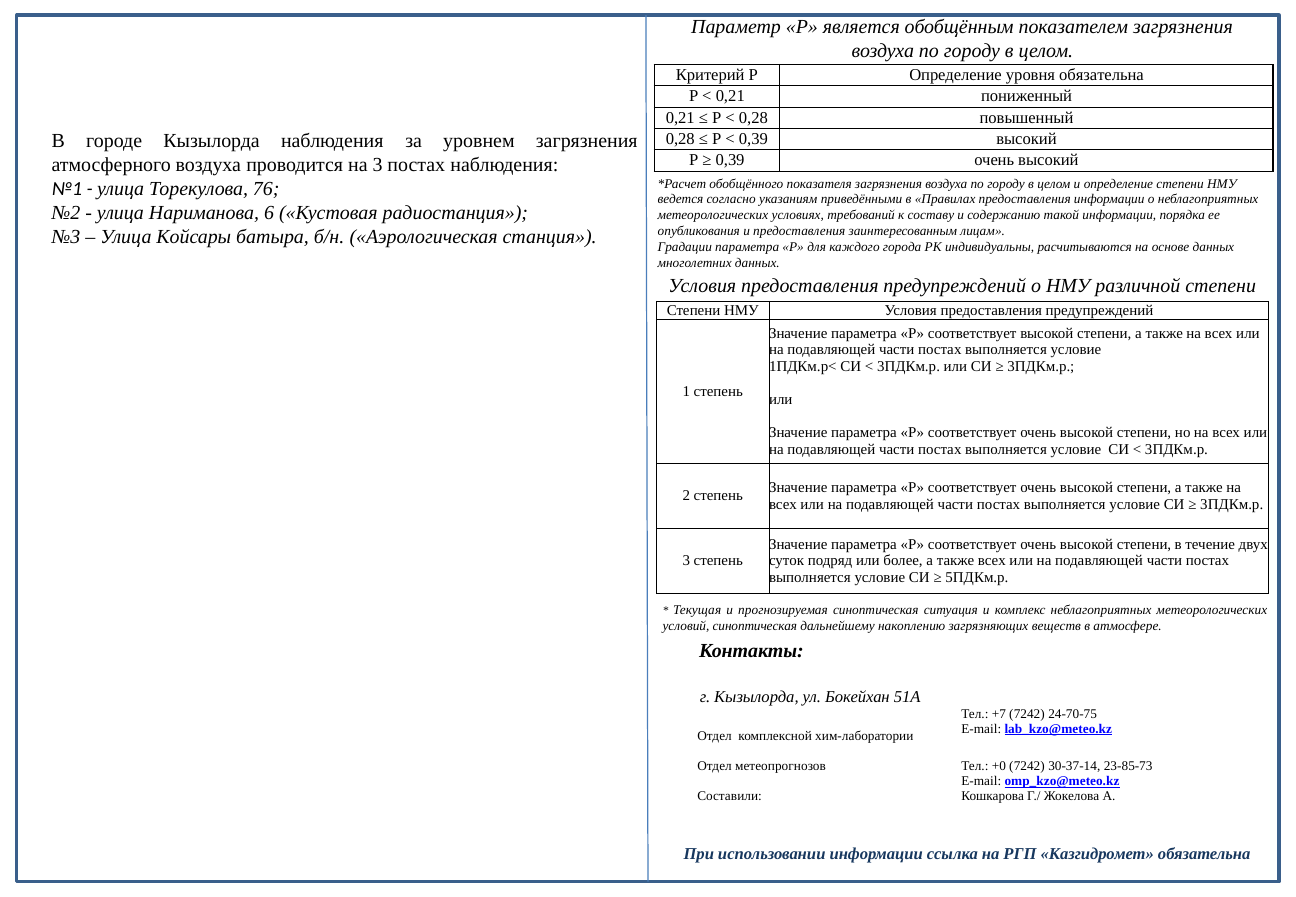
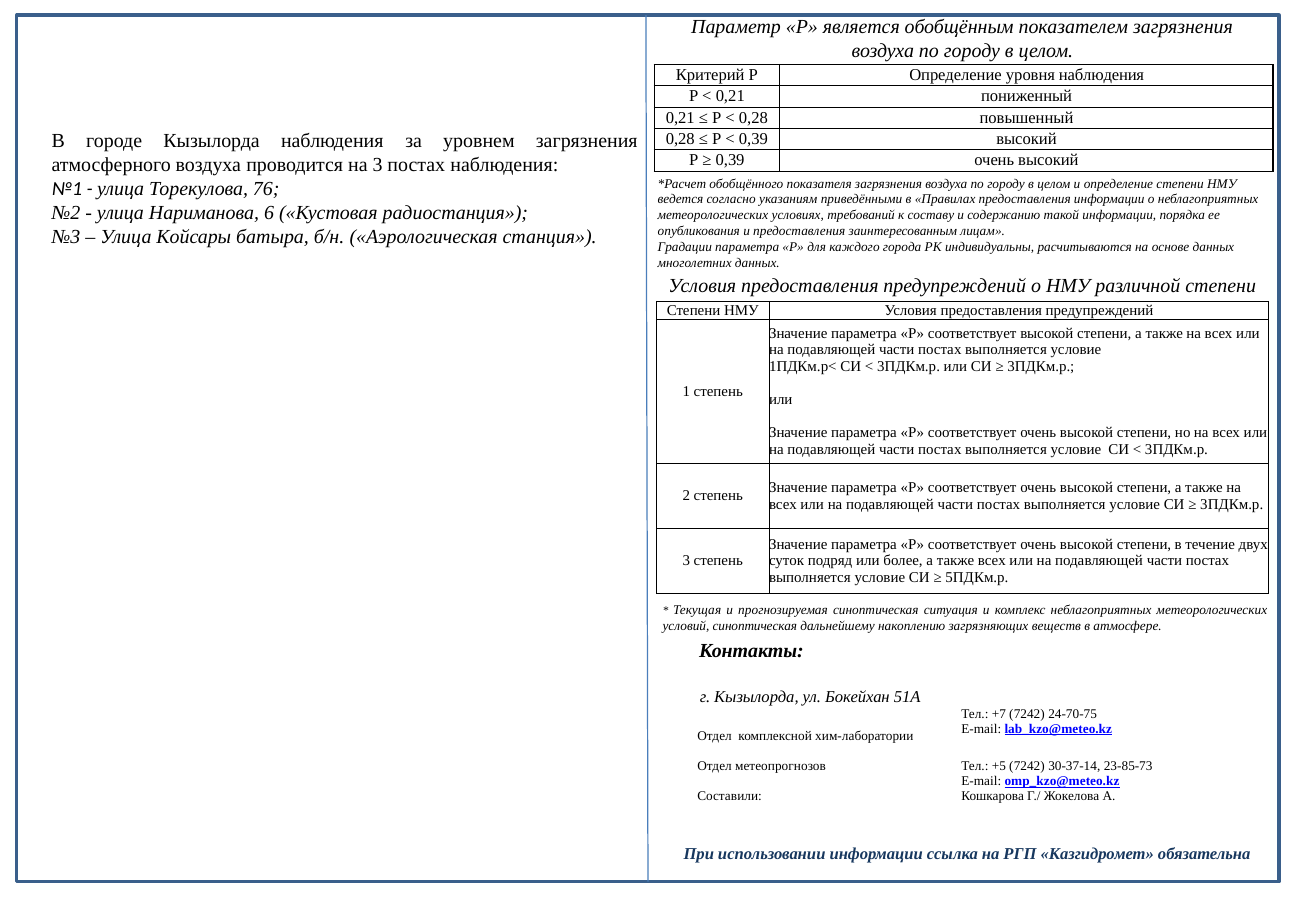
уровня обязательна: обязательна -> наблюдения (1102, 75)
+0: +0 -> +5 (999, 767)
